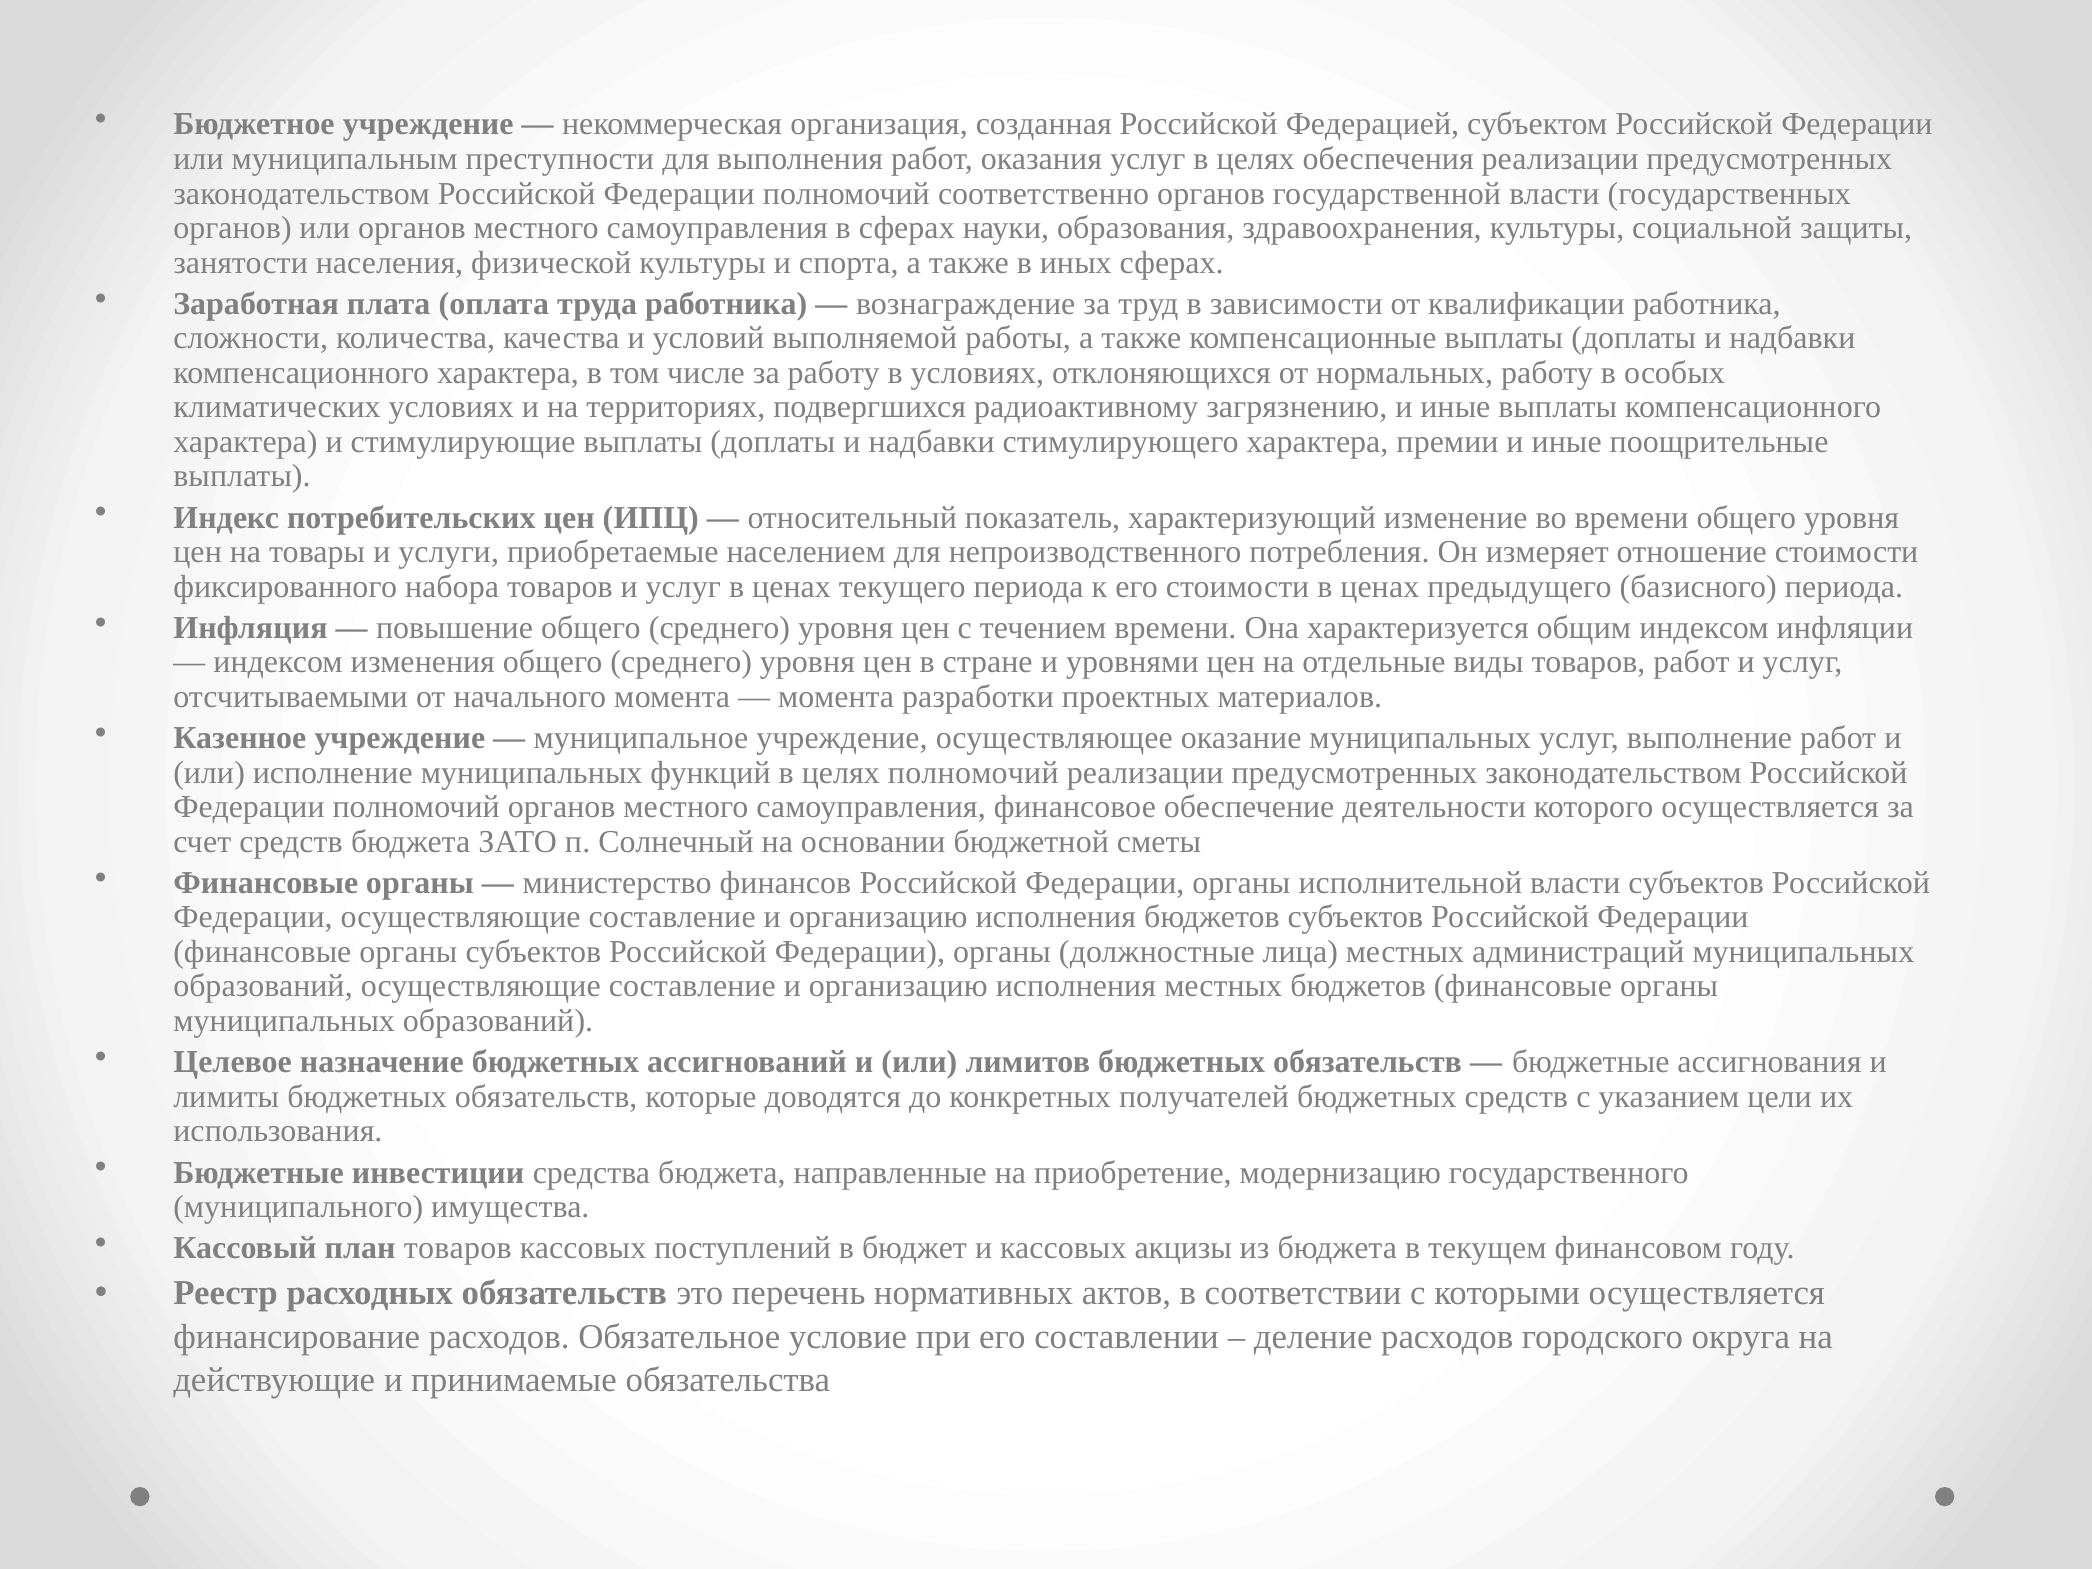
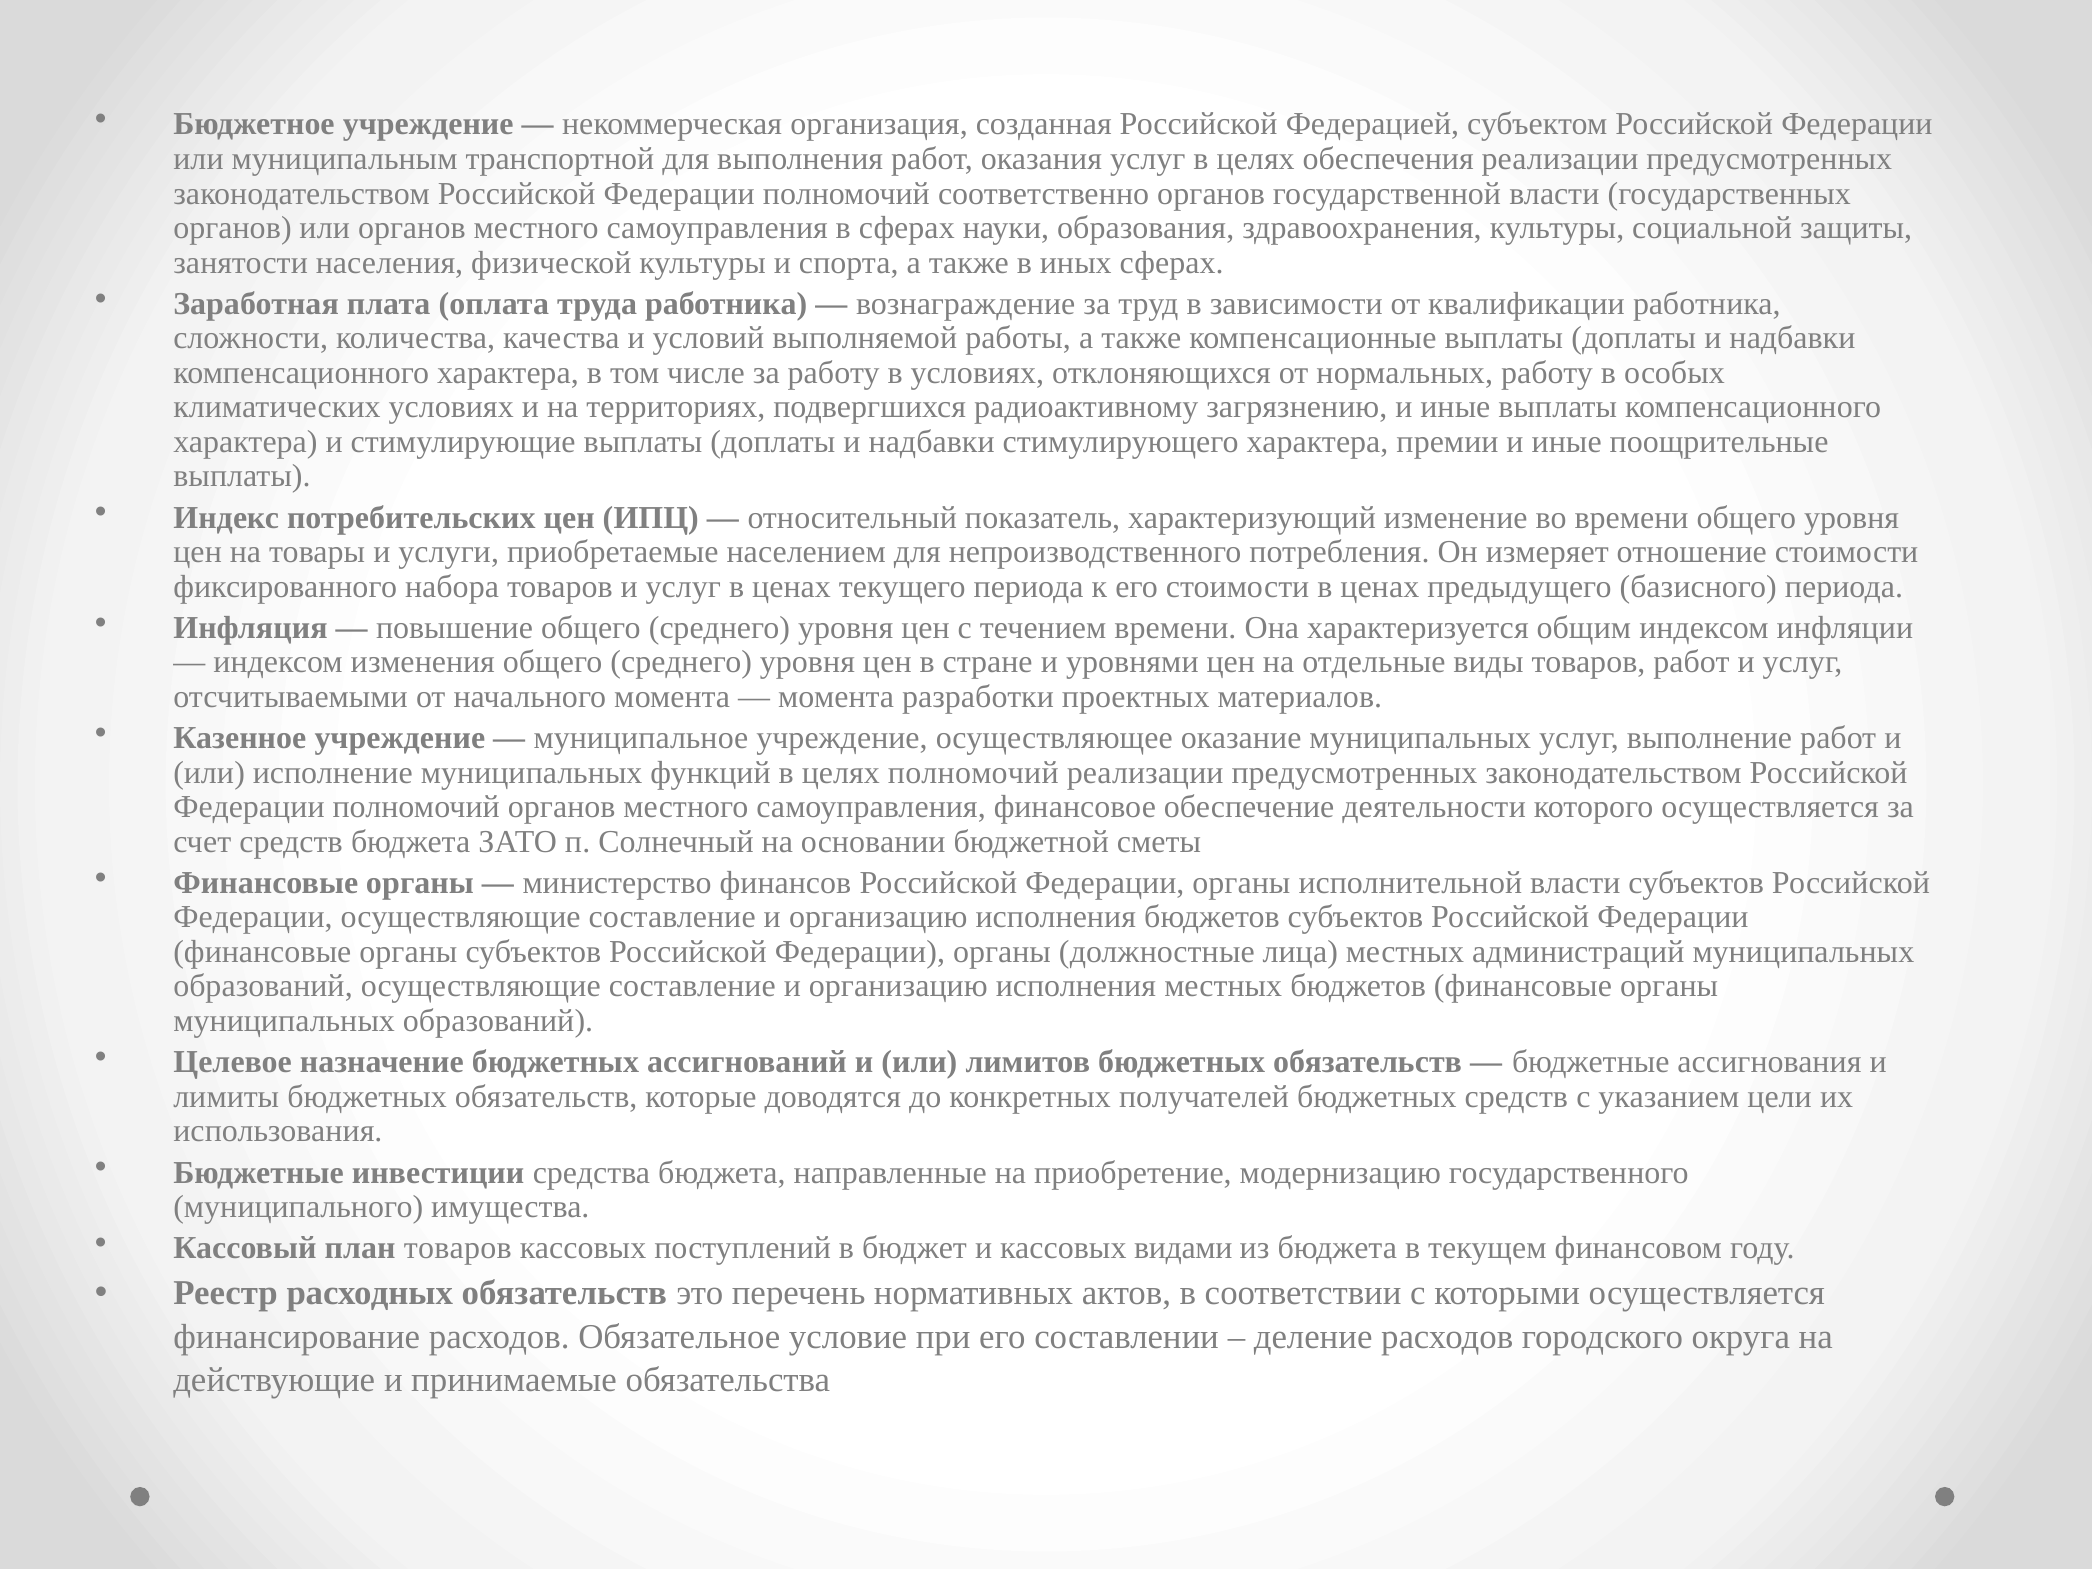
преступности: преступности -> транспортной (560, 159)
акцизы: акцизы -> видами (1183, 1248)
